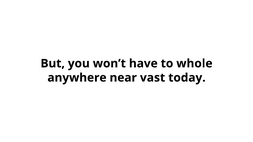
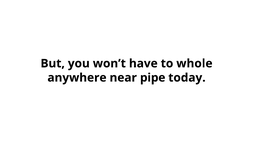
vast: vast -> pipe (153, 78)
